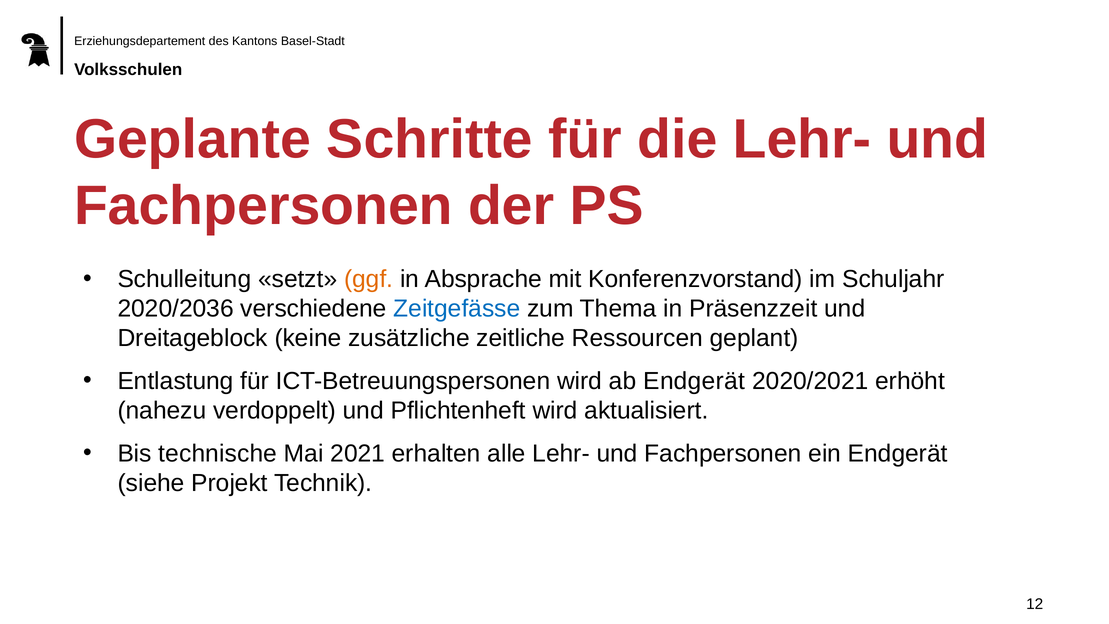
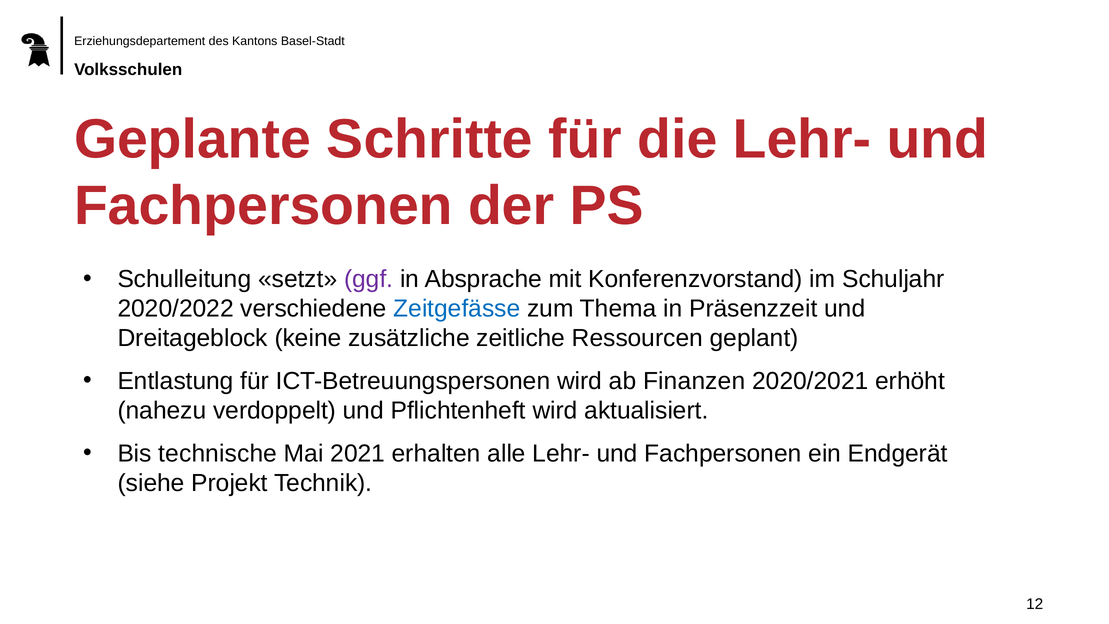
ggf colour: orange -> purple (369, 279)
2020/2036: 2020/2036 -> 2020/2022 (176, 309)
ab Endgerät: Endgerät -> Finanzen (694, 381)
